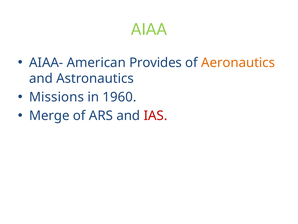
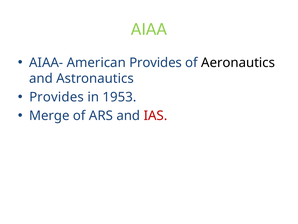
Aeronautics colour: orange -> black (238, 63)
Missions: Missions -> Provides (56, 97)
1960: 1960 -> 1953 (120, 97)
